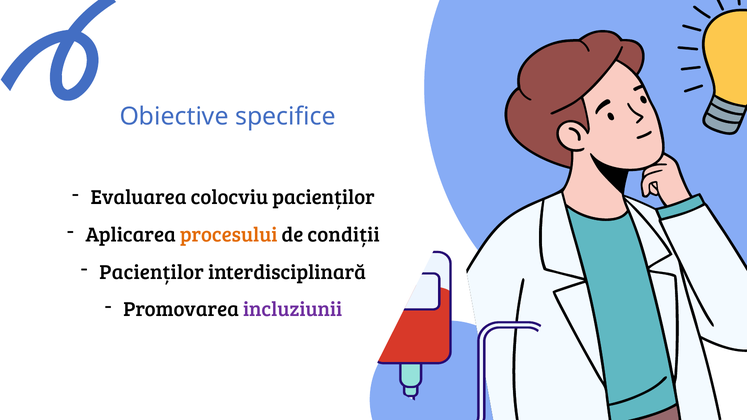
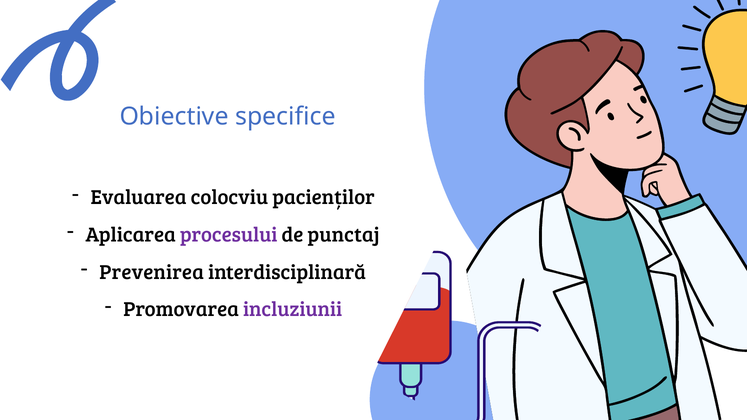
procesului colour: orange -> purple (229, 235)
condiții: condiții -> punctaj (344, 235)
Pacienților: Pacienților -> Prevenirea (152, 272)
